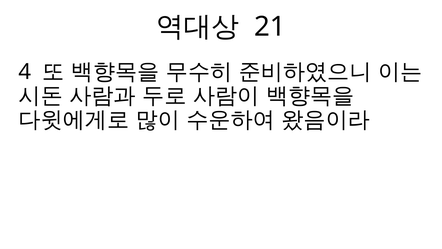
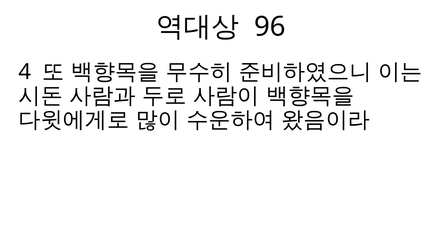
21: 21 -> 96 (270, 27)
